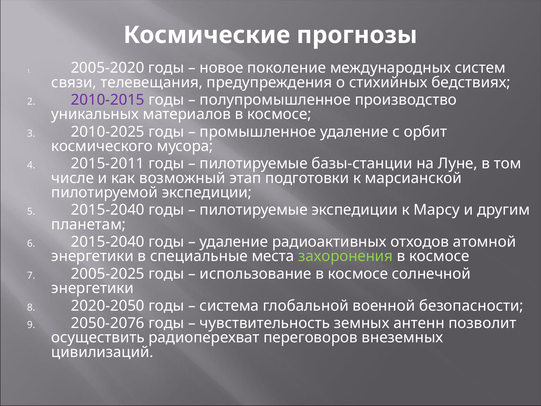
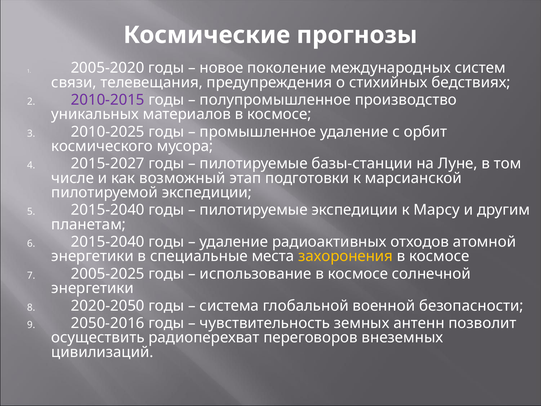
2015-2011: 2015-2011 -> 2015-2027 (108, 164)
захоронения colour: light green -> yellow (346, 256)
2050-2076: 2050-2076 -> 2050-2016 (108, 323)
